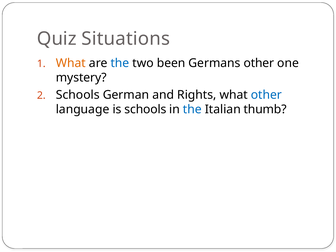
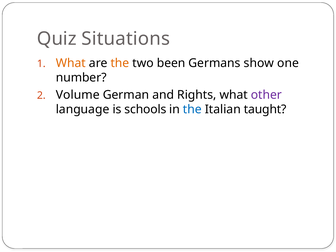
the colour: blue -> orange (120, 63)
Germans other: other -> show (259, 63)
mystery: mystery -> number (81, 78)
Schools: Schools -> Volume (78, 95)
other colour: blue -> purple (266, 95)
thumb: thumb -> taught (265, 109)
